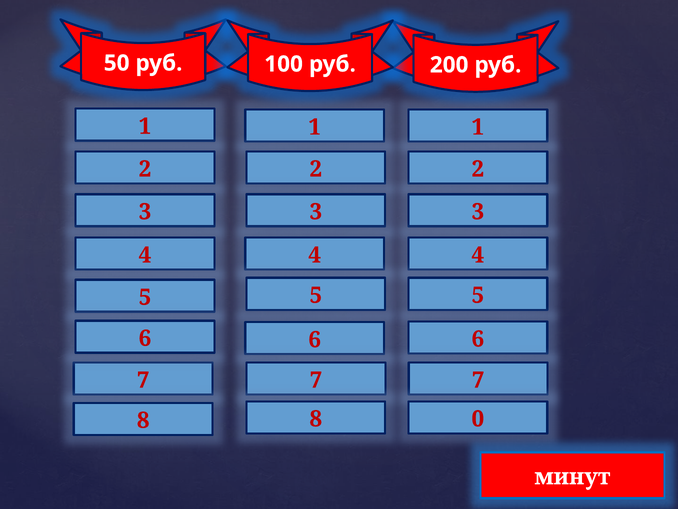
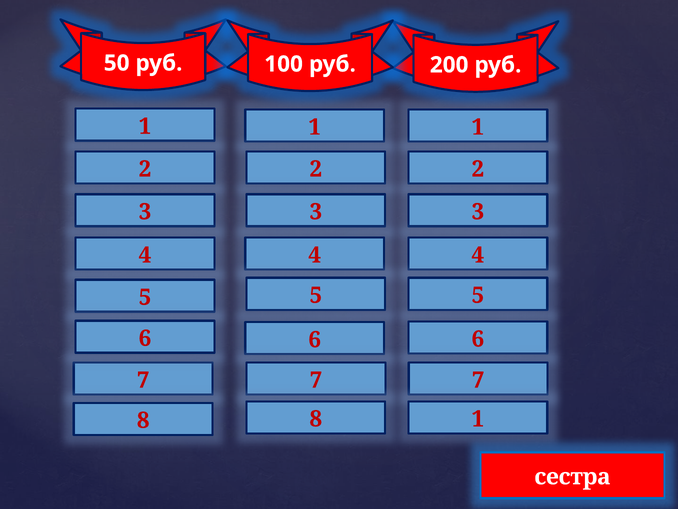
8 0: 0 -> 1 (478, 419)
минут: минут -> сестра (573, 476)
